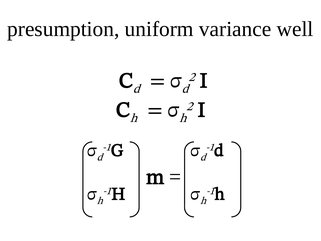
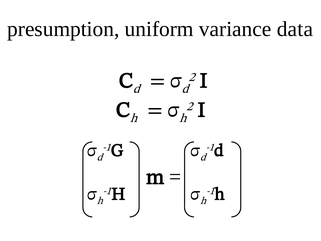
well: well -> data (295, 29)
